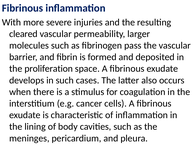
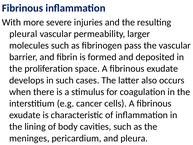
cleared: cleared -> pleural (23, 34)
